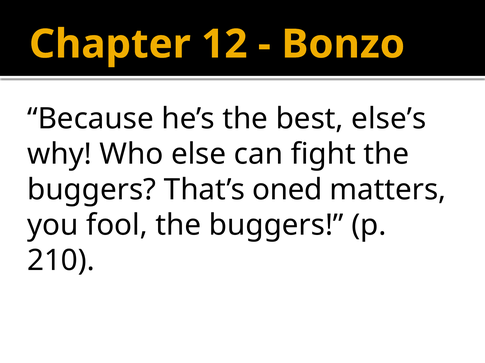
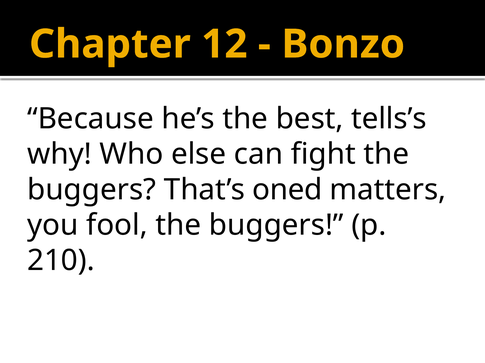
else’s: else’s -> tells’s (389, 119)
